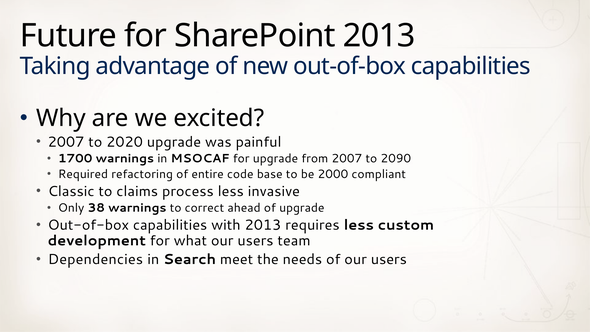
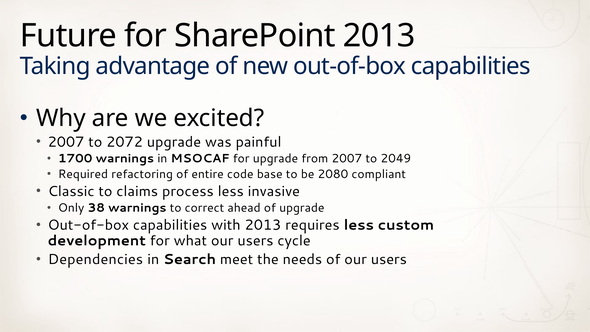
2020: 2020 -> 2072 (125, 142)
2090: 2090 -> 2049 (396, 159)
2000: 2000 -> 2080 (333, 174)
team: team -> cycle (294, 241)
